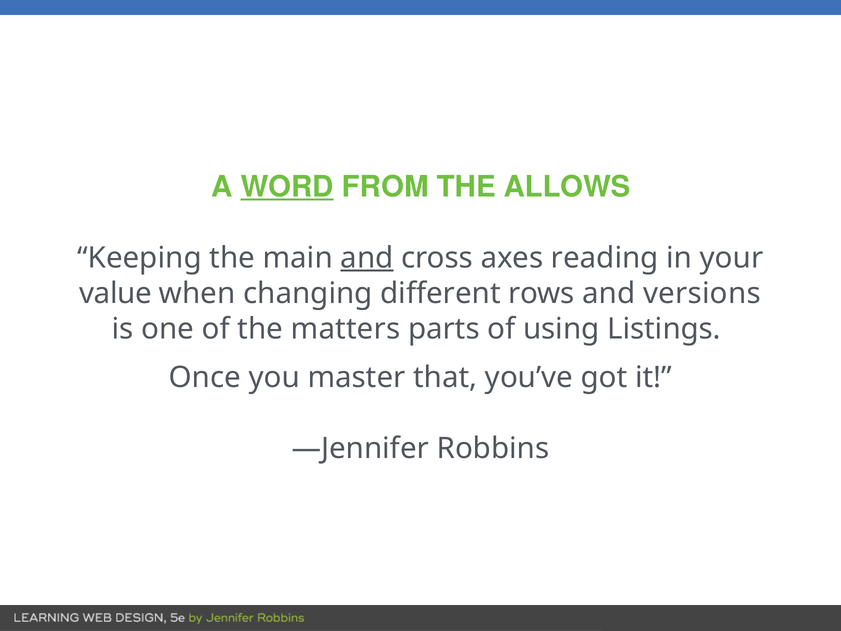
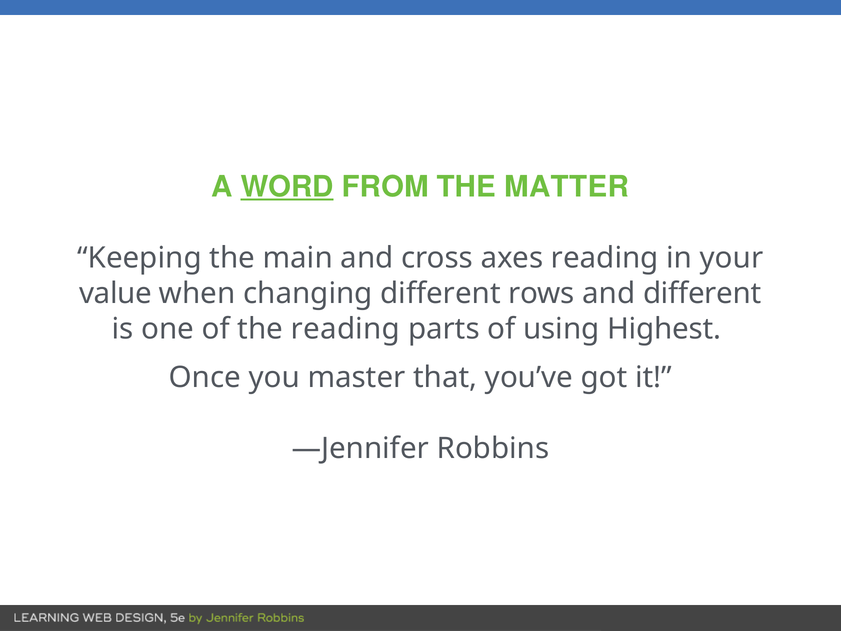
ALLOWS: ALLOWS -> MATTER (567, 187)
and underline: present -> none (367, 258)
and versions: versions -> different (702, 293)
the matters: matters -> reading (345, 329)
Listings: Listings -> Highest (664, 329)
